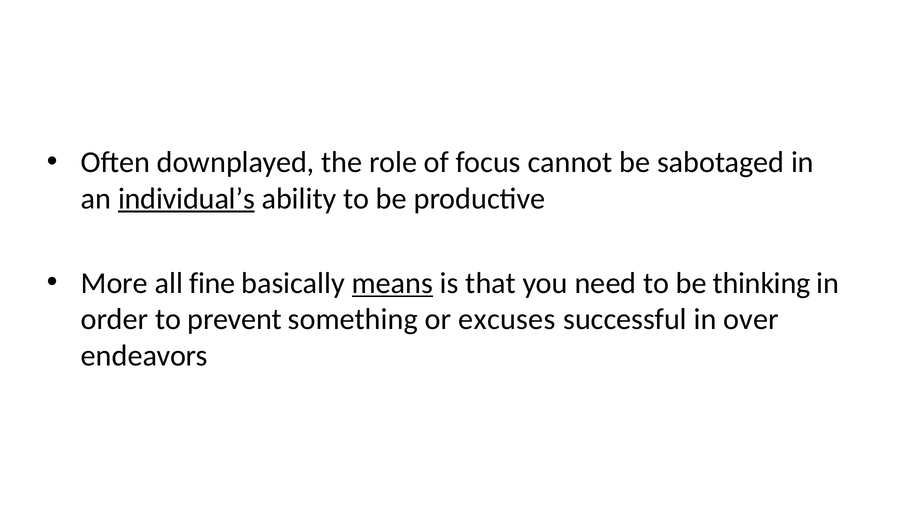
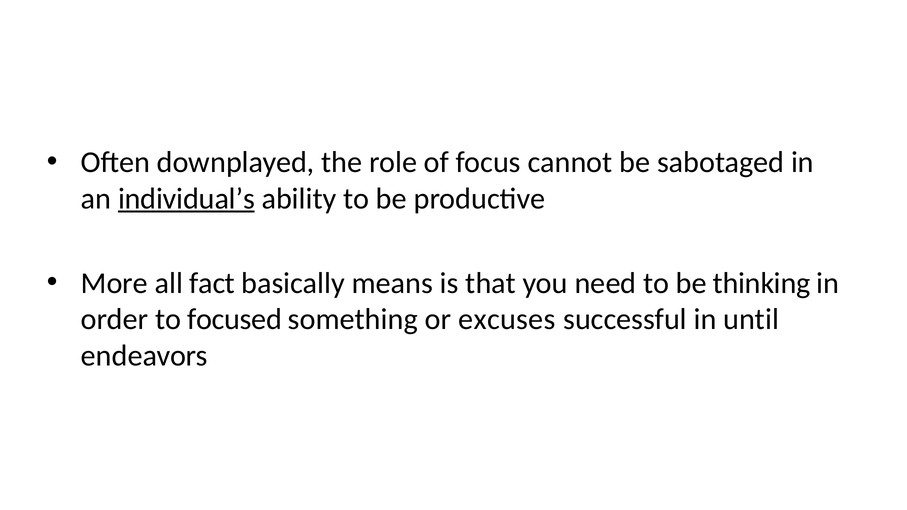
fine: fine -> fact (212, 283)
means underline: present -> none (392, 283)
prevent: prevent -> focused (235, 320)
over: over -> until (751, 320)
